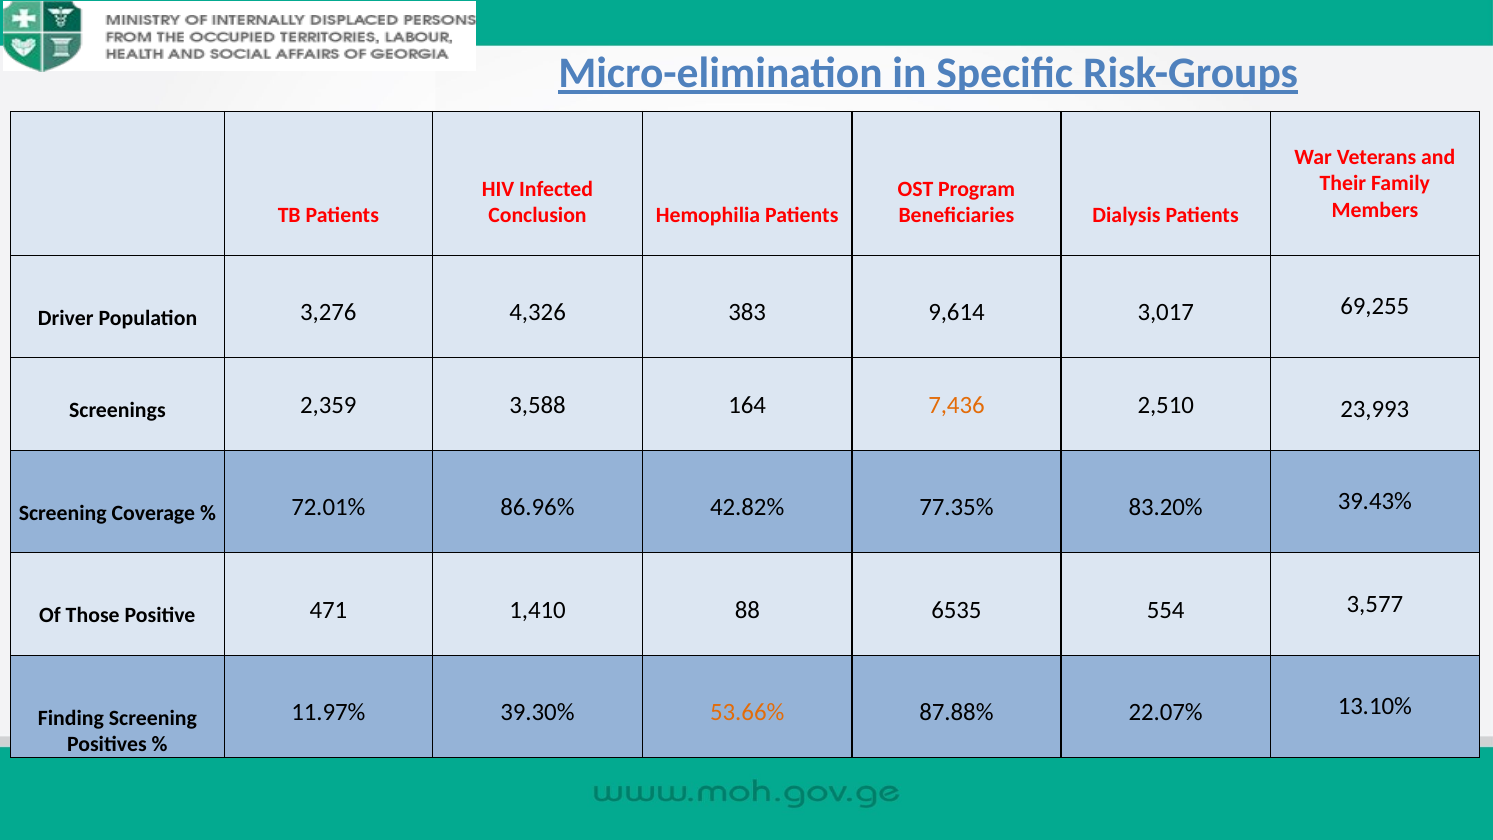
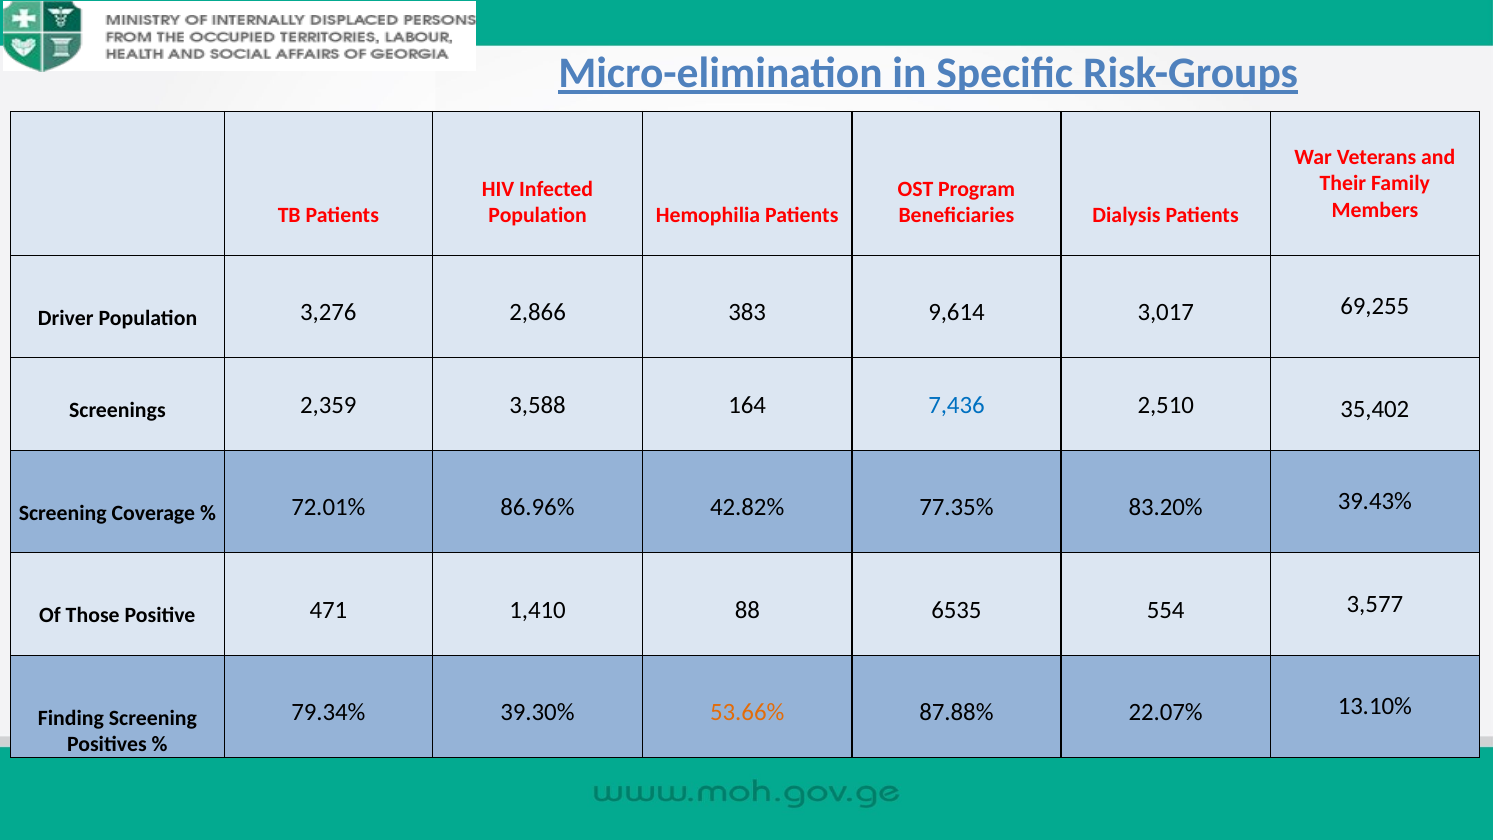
Conclusion: Conclusion -> Population (538, 216)
4,326: 4,326 -> 2,866 (538, 312)
7,436 colour: orange -> blue (956, 405)
23,993: 23,993 -> 35,402 (1375, 409)
11.97%: 11.97% -> 79.34% (328, 712)
